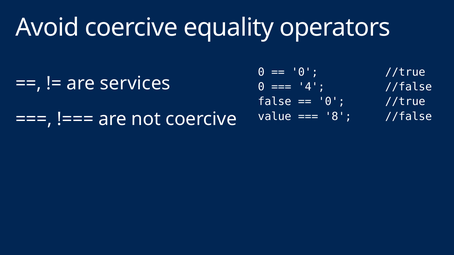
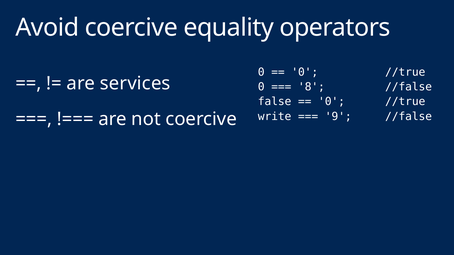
4: 4 -> 8 (311, 87)
value: value -> write (275, 117)
8: 8 -> 9 (338, 117)
